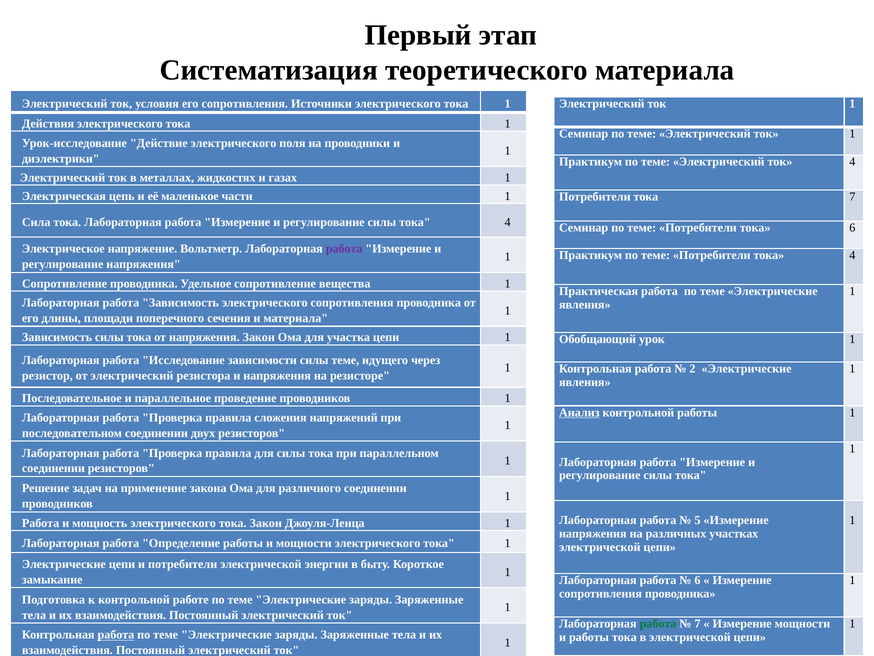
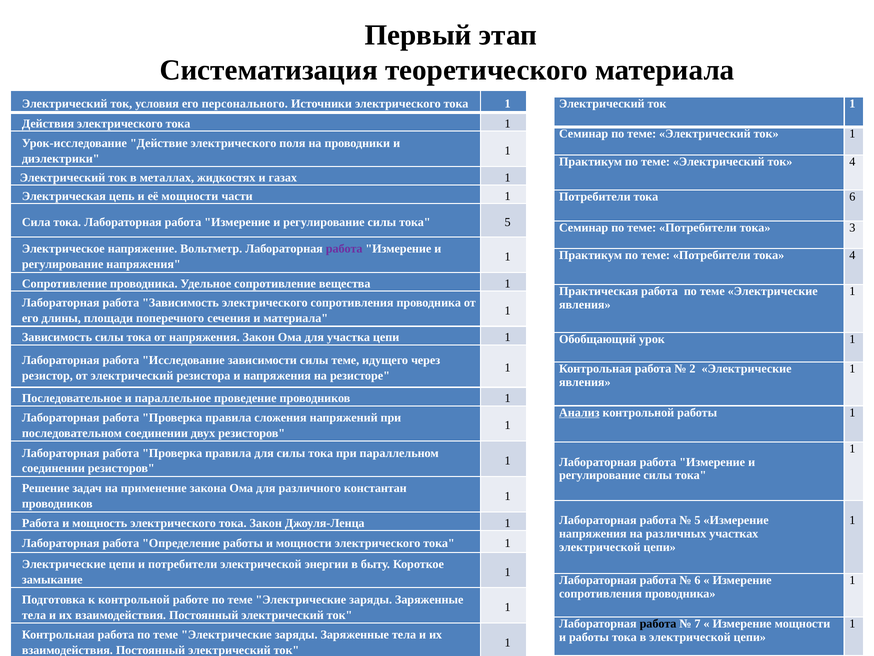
его сопротивления: сопротивления -> персонального (245, 103)
её маленькое: маленькое -> мощности (190, 196)
тока 7: 7 -> 6 (852, 197)
силы тока 4: 4 -> 5 (508, 222)
тока 6: 6 -> 3 (852, 227)
различного соединении: соединении -> константан (375, 488)
работа colour: green -> black (658, 623)
работа underline: present -> none (116, 634)
